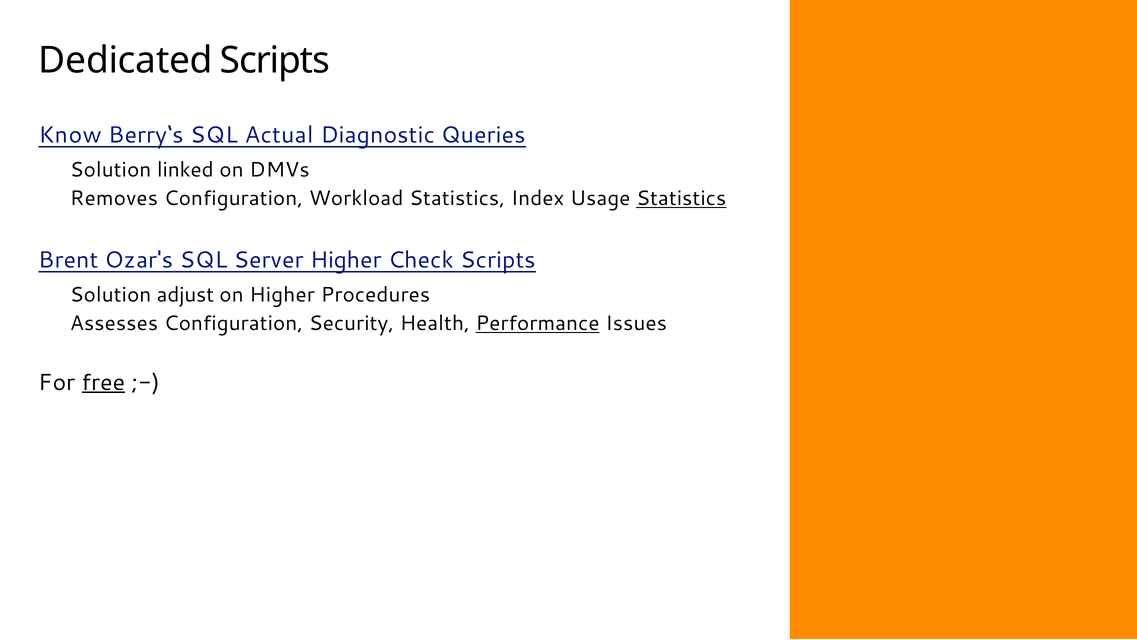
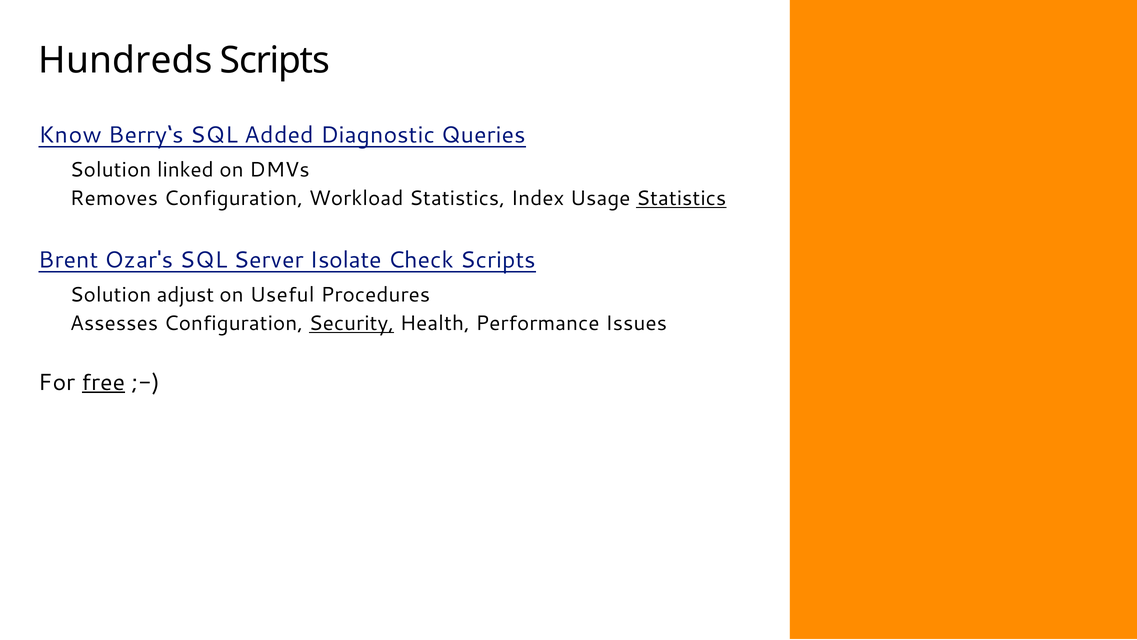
Dedicated: Dedicated -> Hundreds (125, 60)
Actual: Actual -> Added (279, 135)
Server Higher: Higher -> Isolate (346, 260)
on Higher: Higher -> Useful (282, 295)
Security underline: none -> present (351, 323)
Performance underline: present -> none (538, 323)
